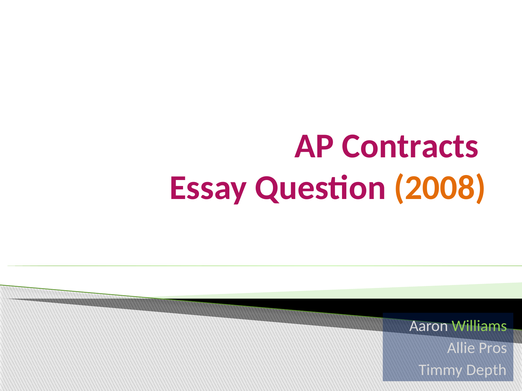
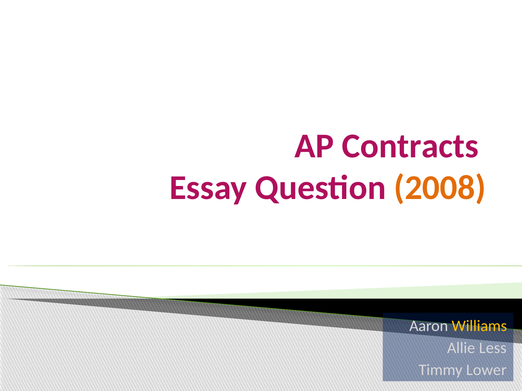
Williams colour: light green -> yellow (479, 326)
Pros: Pros -> Less (493, 348)
Depth: Depth -> Lower (486, 371)
